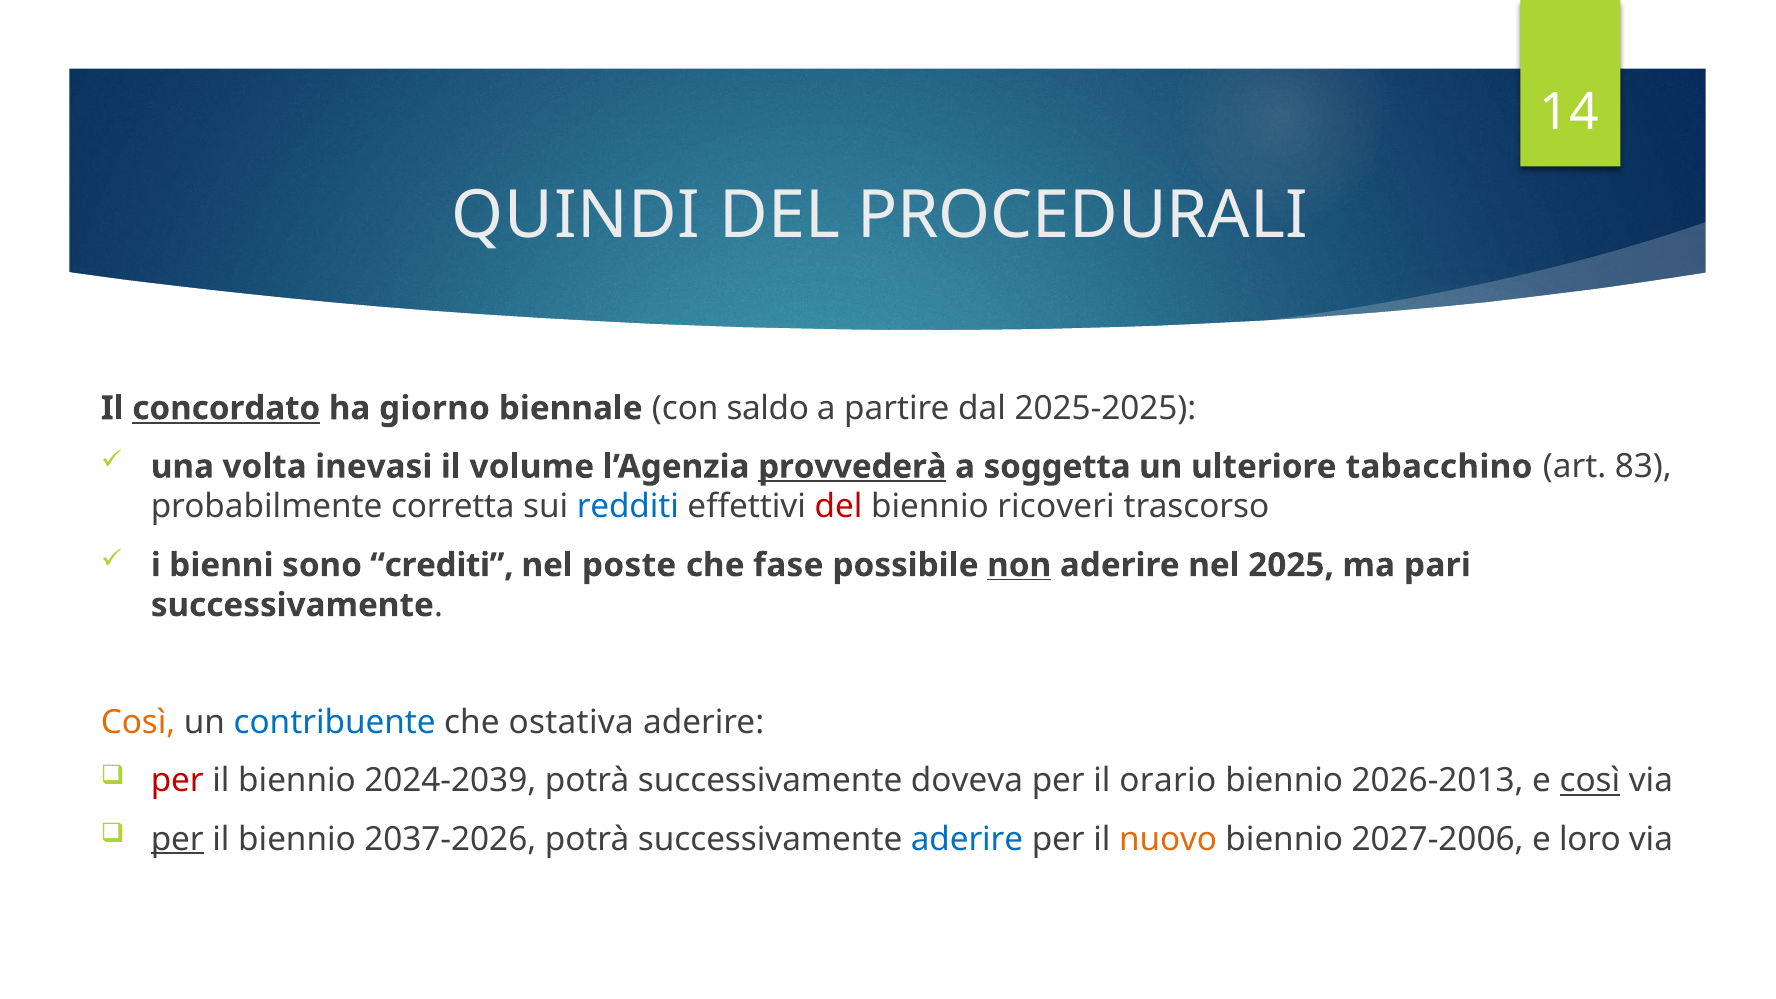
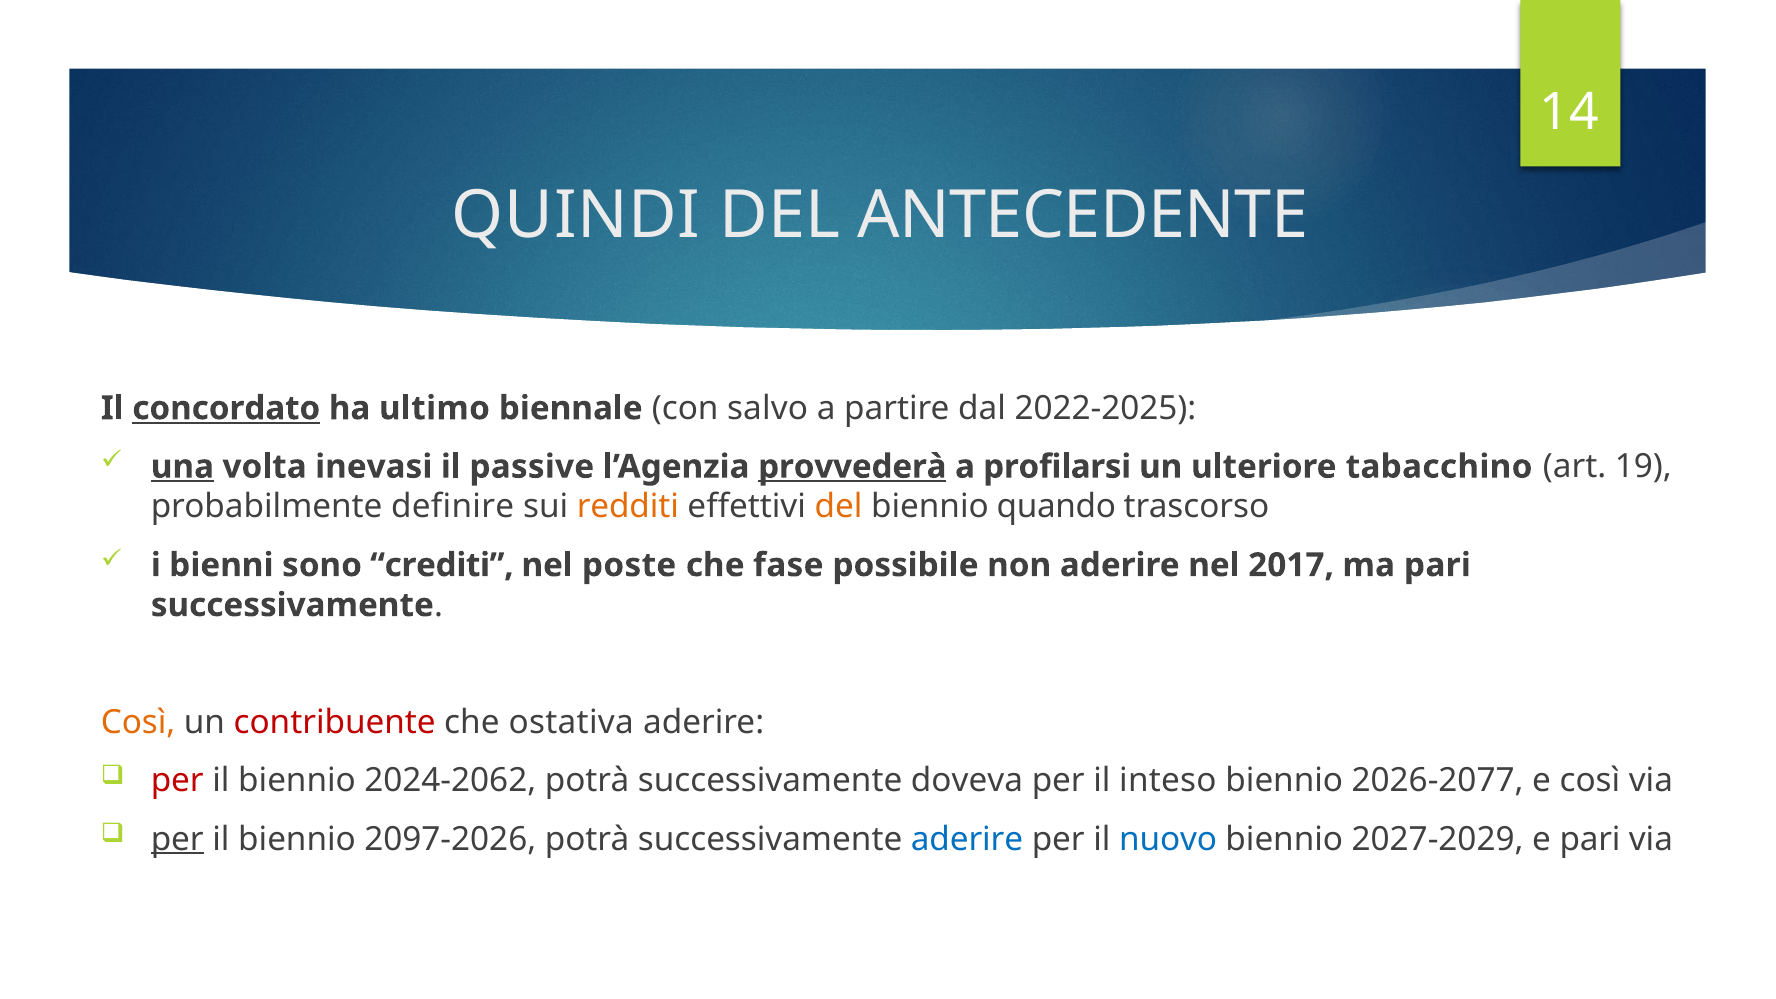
PROCEDURALI: PROCEDURALI -> ANTECEDENTE (1083, 215)
giorno: giorno -> ultimo (434, 408)
saldo: saldo -> salvo (768, 408)
2025-2025: 2025-2025 -> 2022-2025 (1105, 408)
una underline: none -> present (182, 467)
volume: volume -> passive (532, 467)
soggetta: soggetta -> profilarsi (1057, 467)
83: 83 -> 19 (1643, 467)
corretta: corretta -> definire (453, 507)
redditi colour: blue -> orange (628, 507)
del colour: red -> orange (839, 507)
ricoveri: ricoveri -> quando (1056, 507)
non underline: present -> none (1019, 565)
2025: 2025 -> 2017 (1291, 565)
contribuente colour: blue -> red (335, 722)
2024-2039: 2024-2039 -> 2024-2062 (450, 781)
orario: orario -> inteso (1168, 781)
2026-2013: 2026-2013 -> 2026-2077 (1438, 781)
così underline: present -> none (1590, 781)
2037-2026: 2037-2026 -> 2097-2026 (450, 839)
nuovo colour: orange -> blue (1168, 839)
2027-2006: 2027-2006 -> 2027-2029 (1438, 839)
e loro: loro -> pari (1590, 839)
